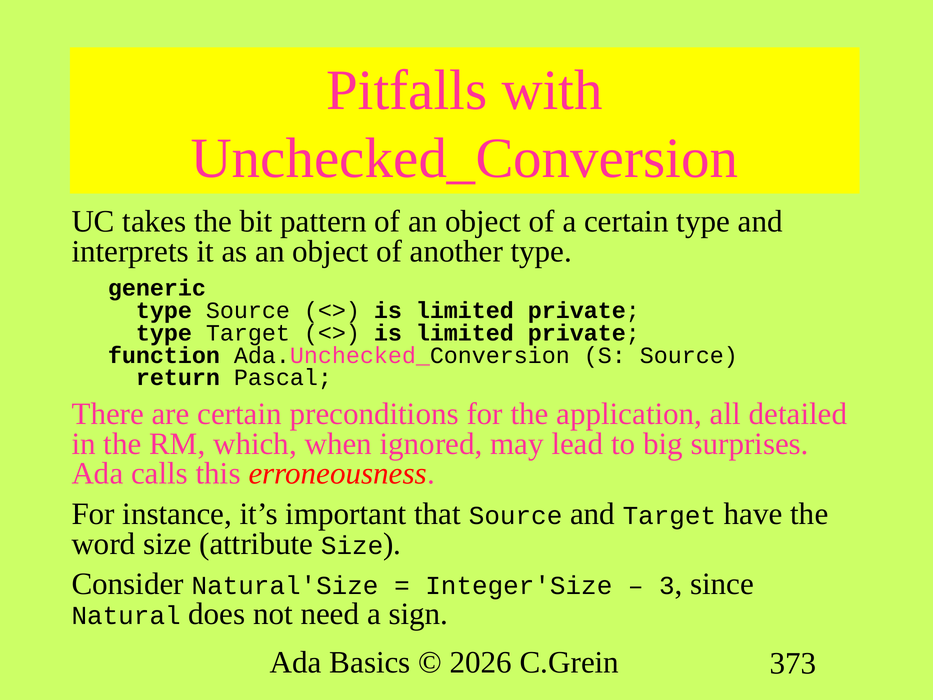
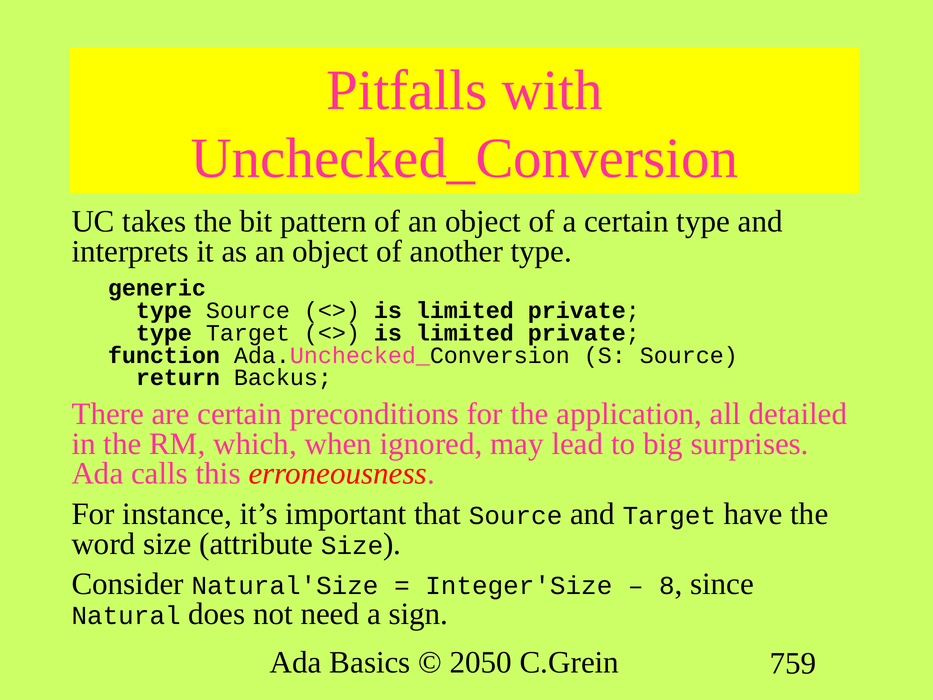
Pascal: Pascal -> Backus (283, 378)
3: 3 -> 8 (667, 586)
2026: 2026 -> 2050 (481, 662)
373: 373 -> 759 (793, 663)
